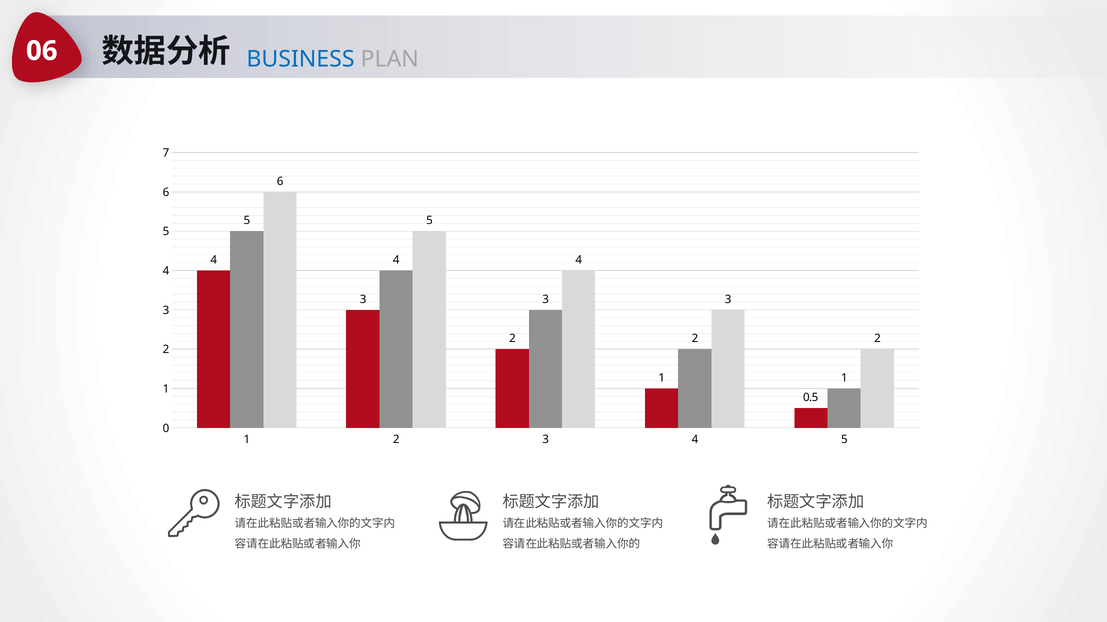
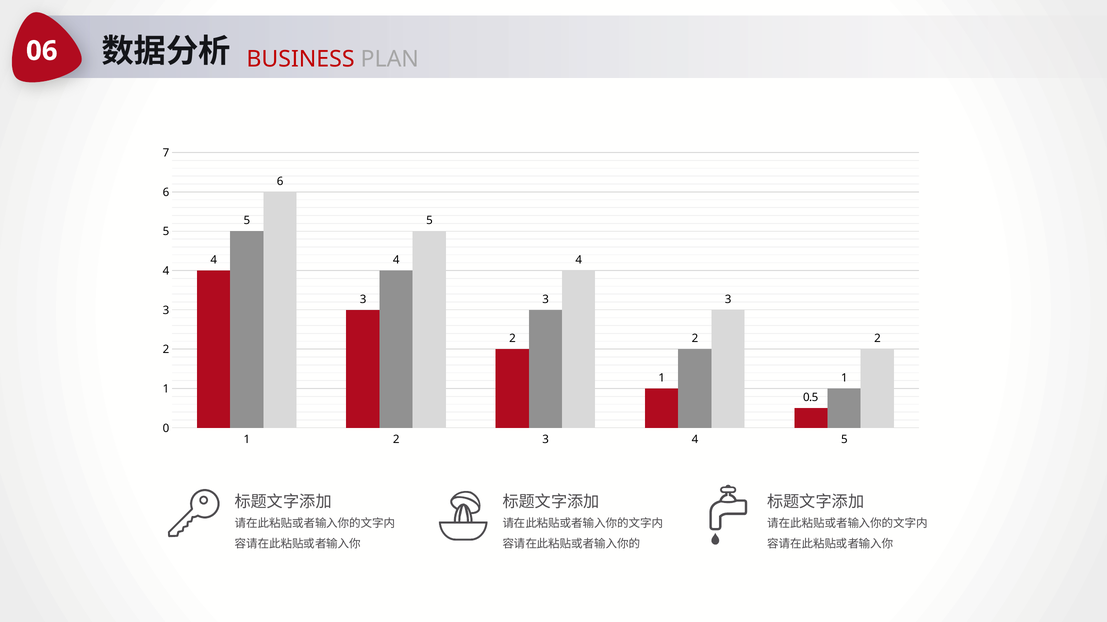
BUSINESS colour: blue -> red (301, 59)
